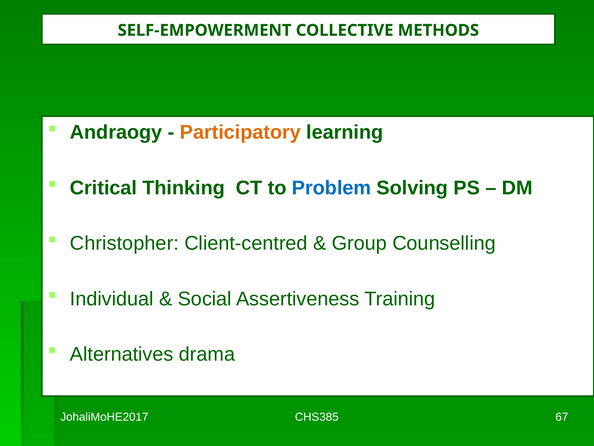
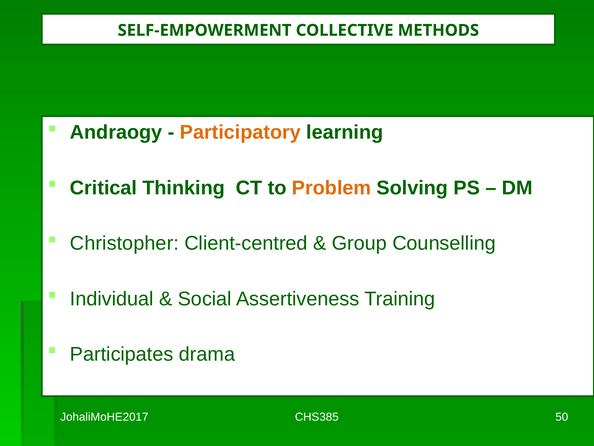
Problem colour: blue -> orange (332, 188)
Alternatives: Alternatives -> Participates (122, 354)
67: 67 -> 50 (562, 416)
